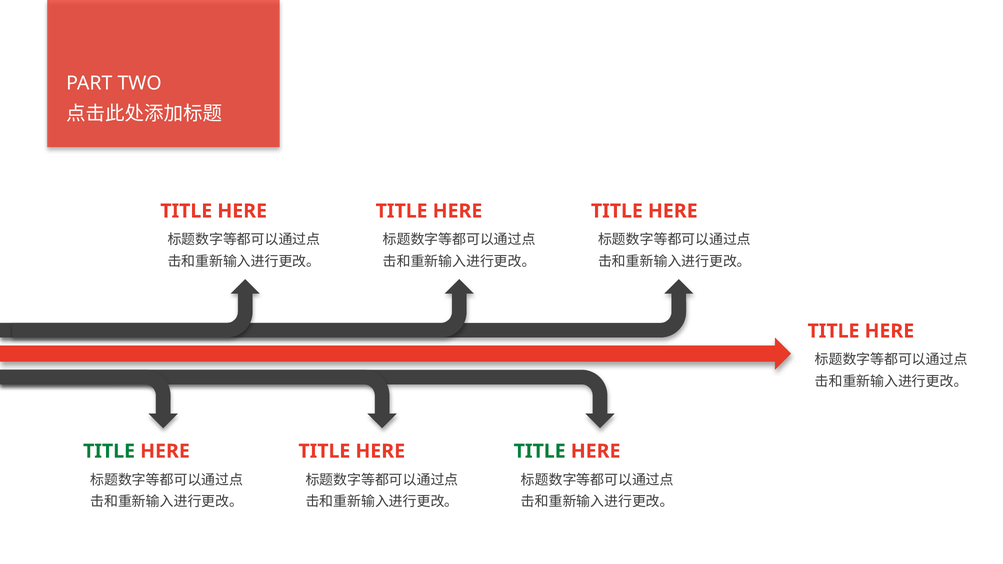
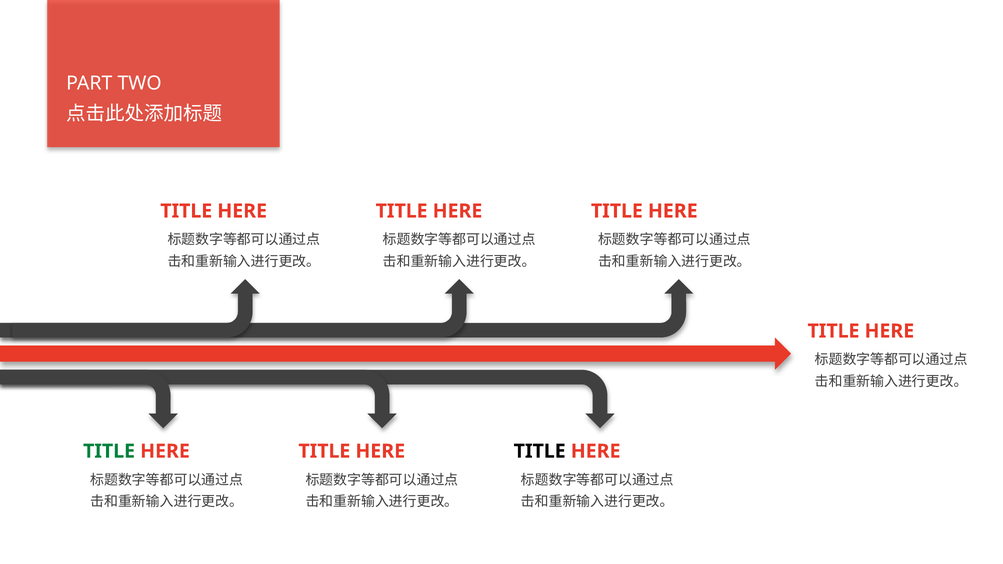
TITLE colour: green -> black (540, 451)
